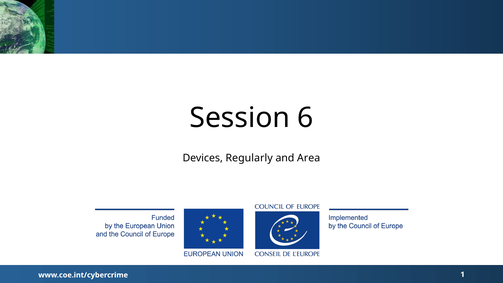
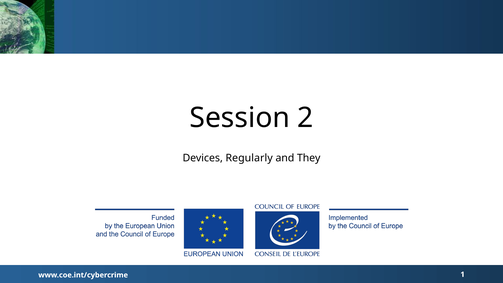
6: 6 -> 2 (305, 118)
Area: Area -> They (309, 158)
